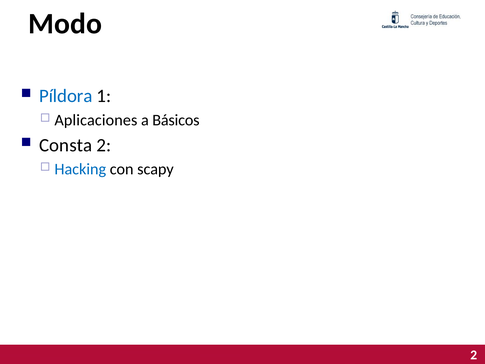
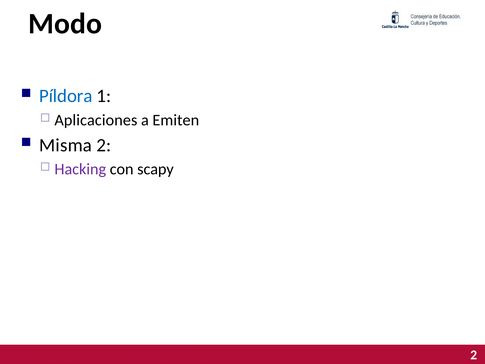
Básicos: Básicos -> Emiten (176, 120)
Consta: Consta -> Misma (66, 145)
Hacking colour: blue -> purple (80, 169)
